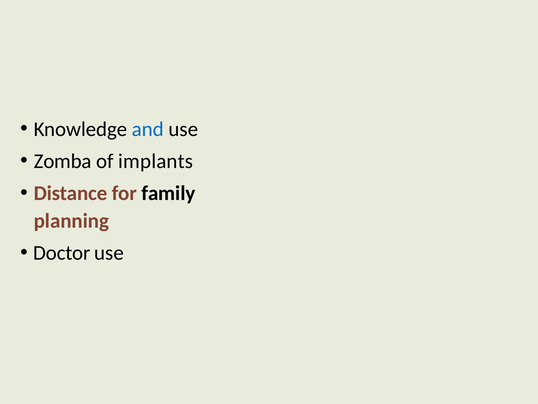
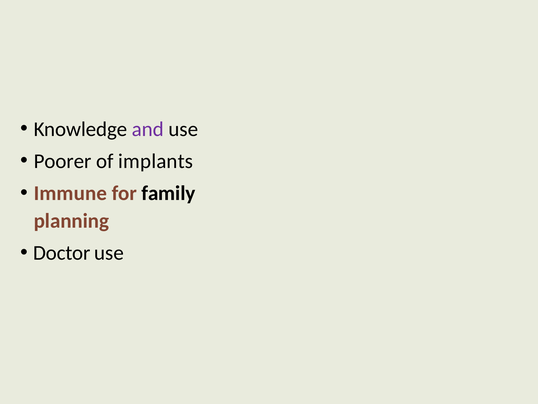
and colour: blue -> purple (148, 129)
Zomba: Zomba -> Poorer (63, 161)
Distance: Distance -> Immune (70, 193)
